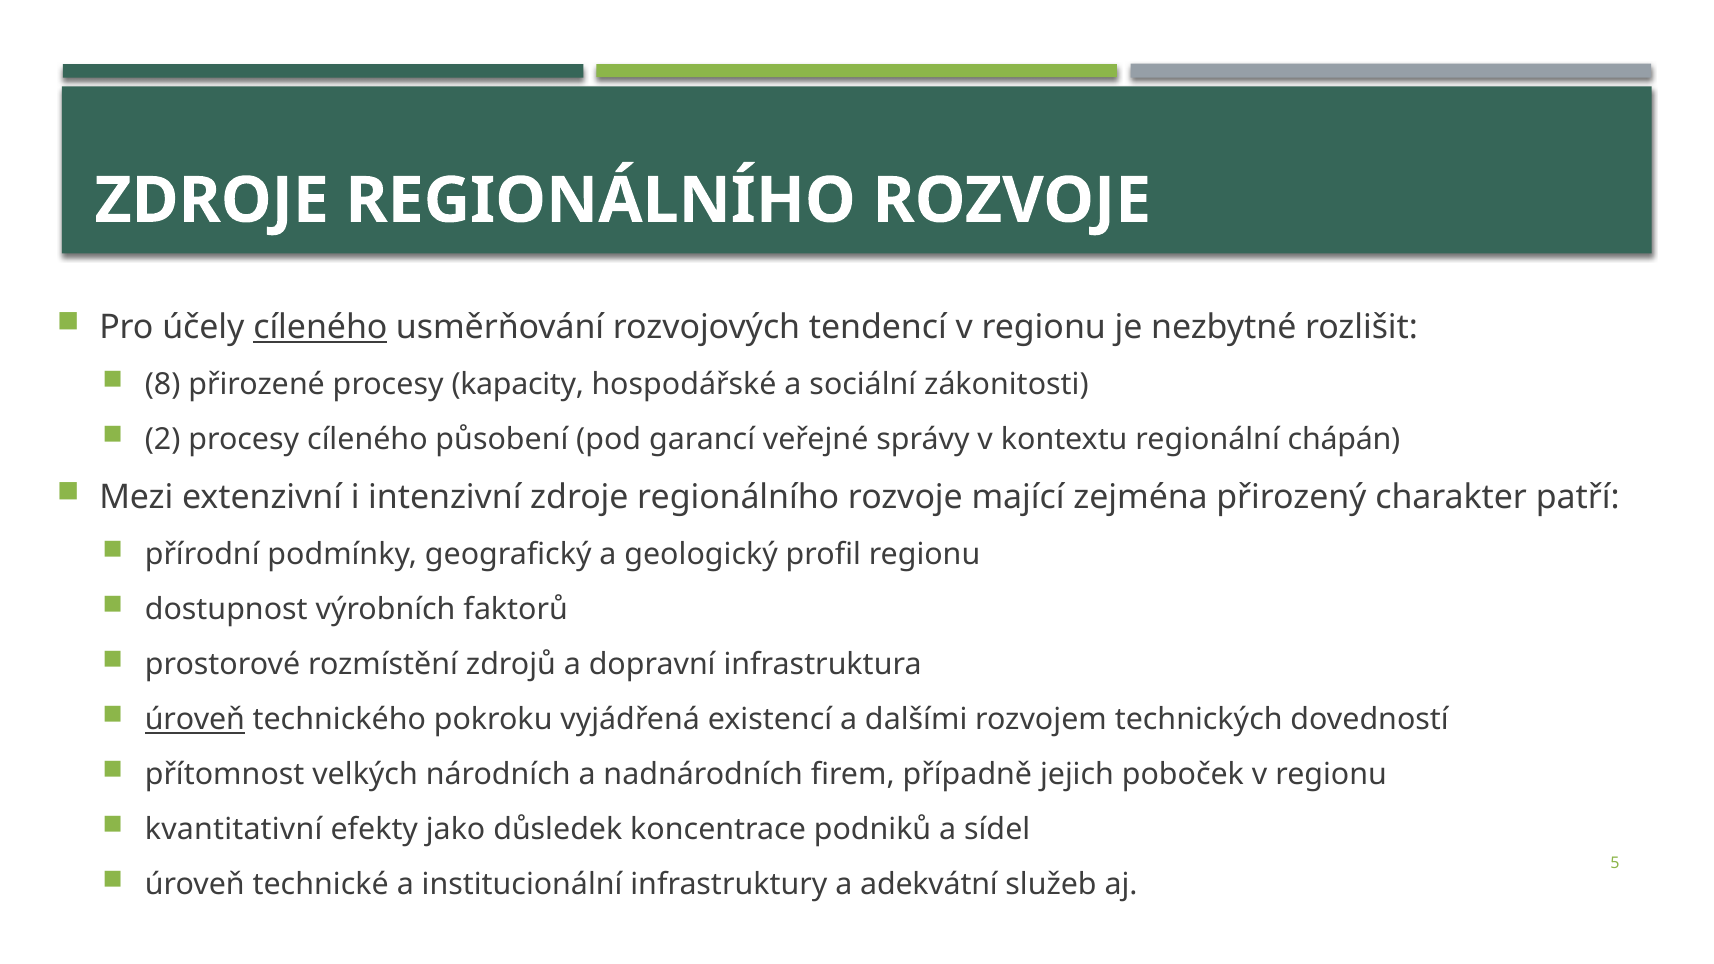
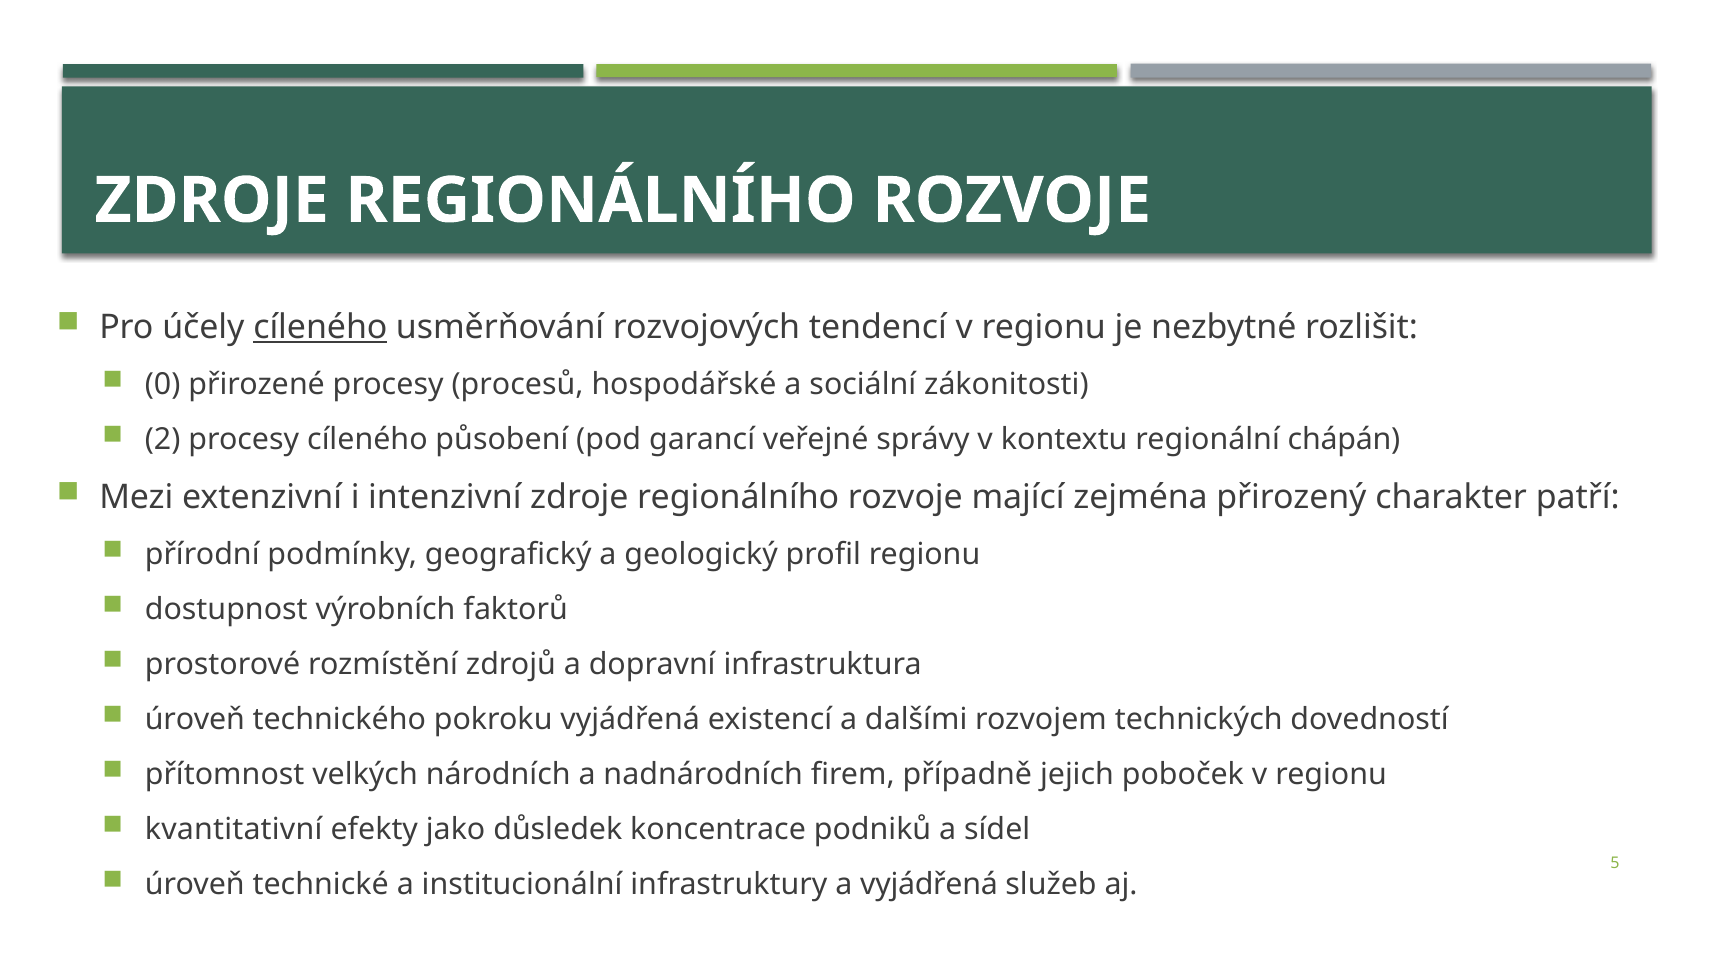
8: 8 -> 0 (163, 385)
kapacity: kapacity -> procesů (518, 385)
úroveň underline: present -> none (195, 720)
a adekvátní: adekvátní -> vyjádřená (929, 885)
